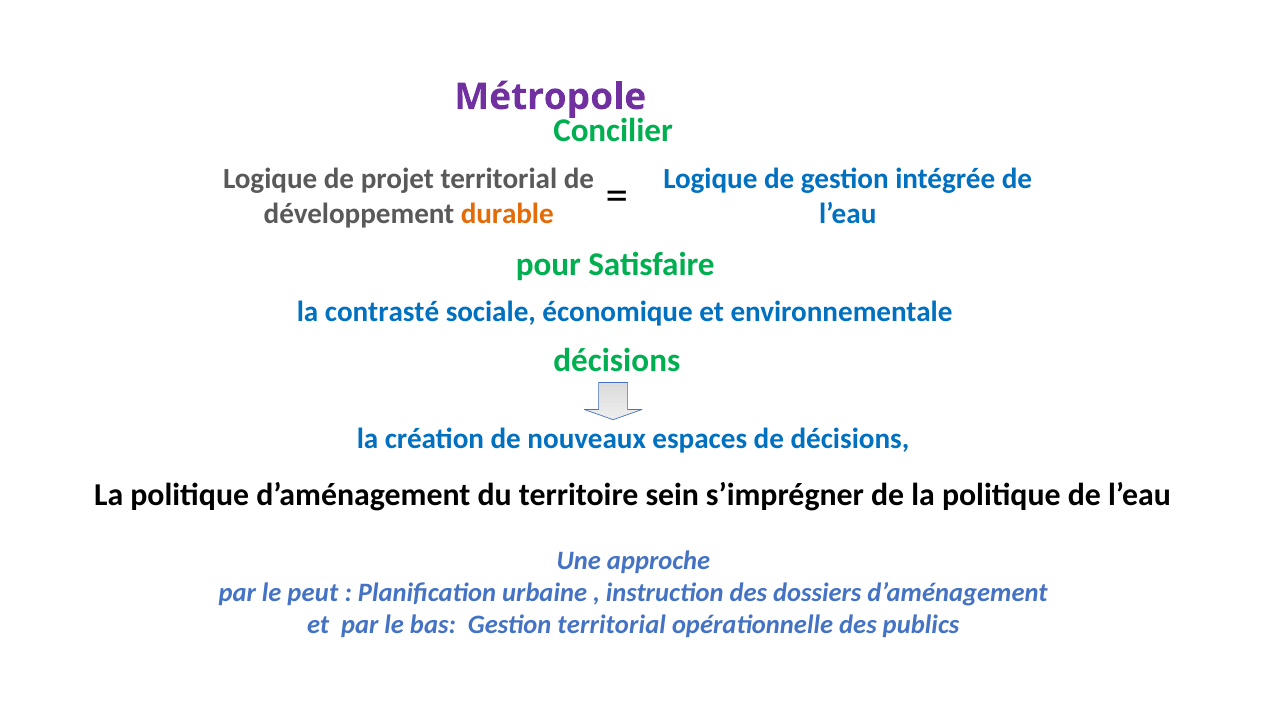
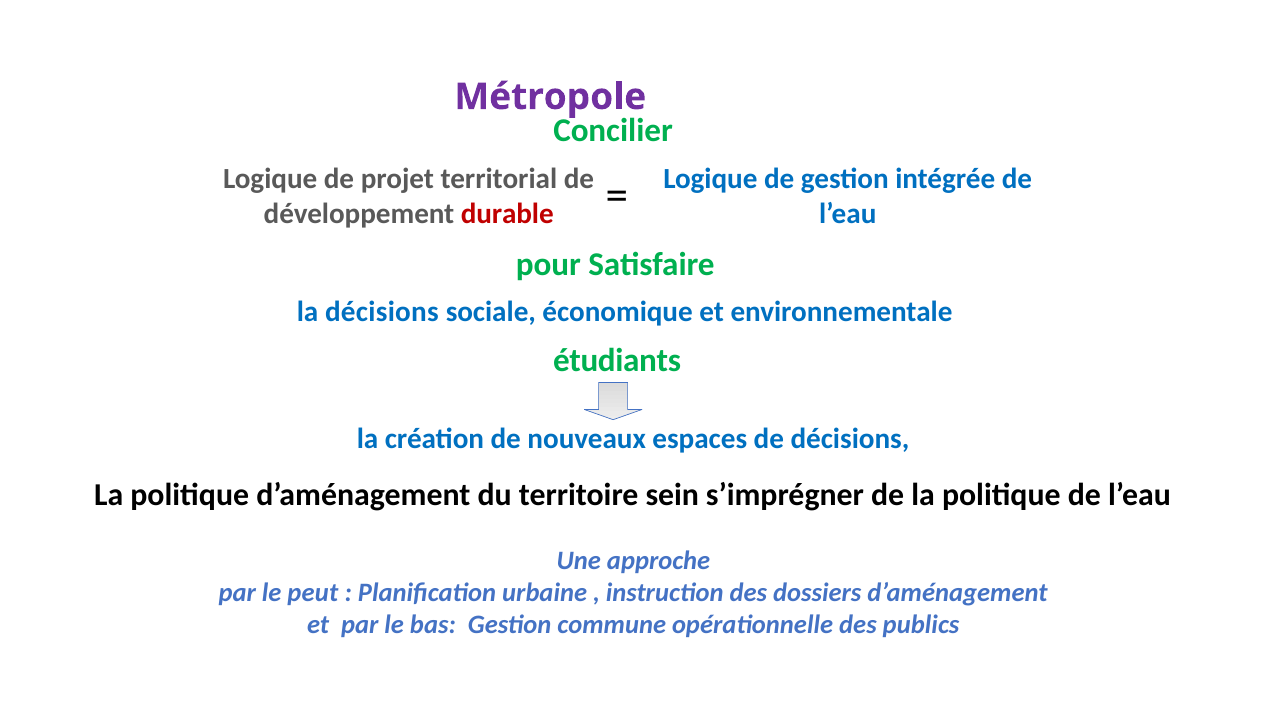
durable colour: orange -> red (507, 213)
la contrasté: contrasté -> décisions (382, 312)
décisions: décisions -> étudiants (617, 360)
Gestion territorial: territorial -> commune (612, 625)
